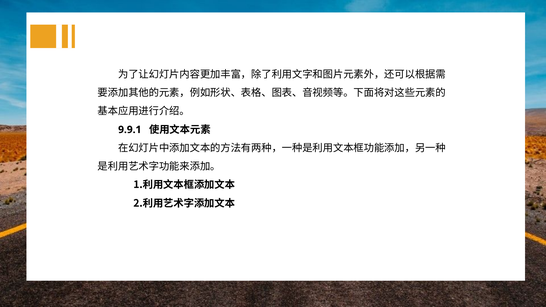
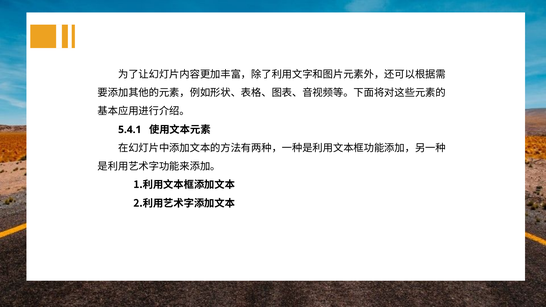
9.9.1: 9.9.1 -> 5.4.1 (130, 130)
